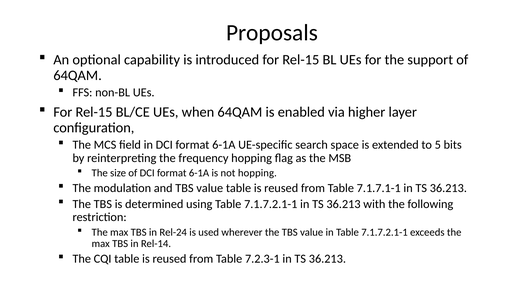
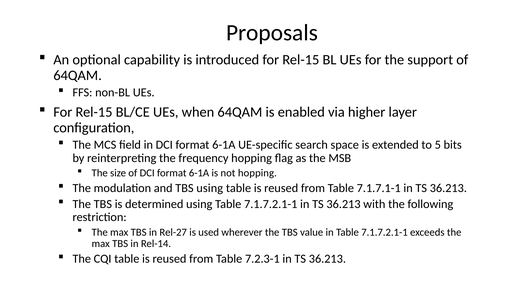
and TBS value: value -> using (210, 188)
Rel-24: Rel-24 -> Rel-27 (173, 232)
